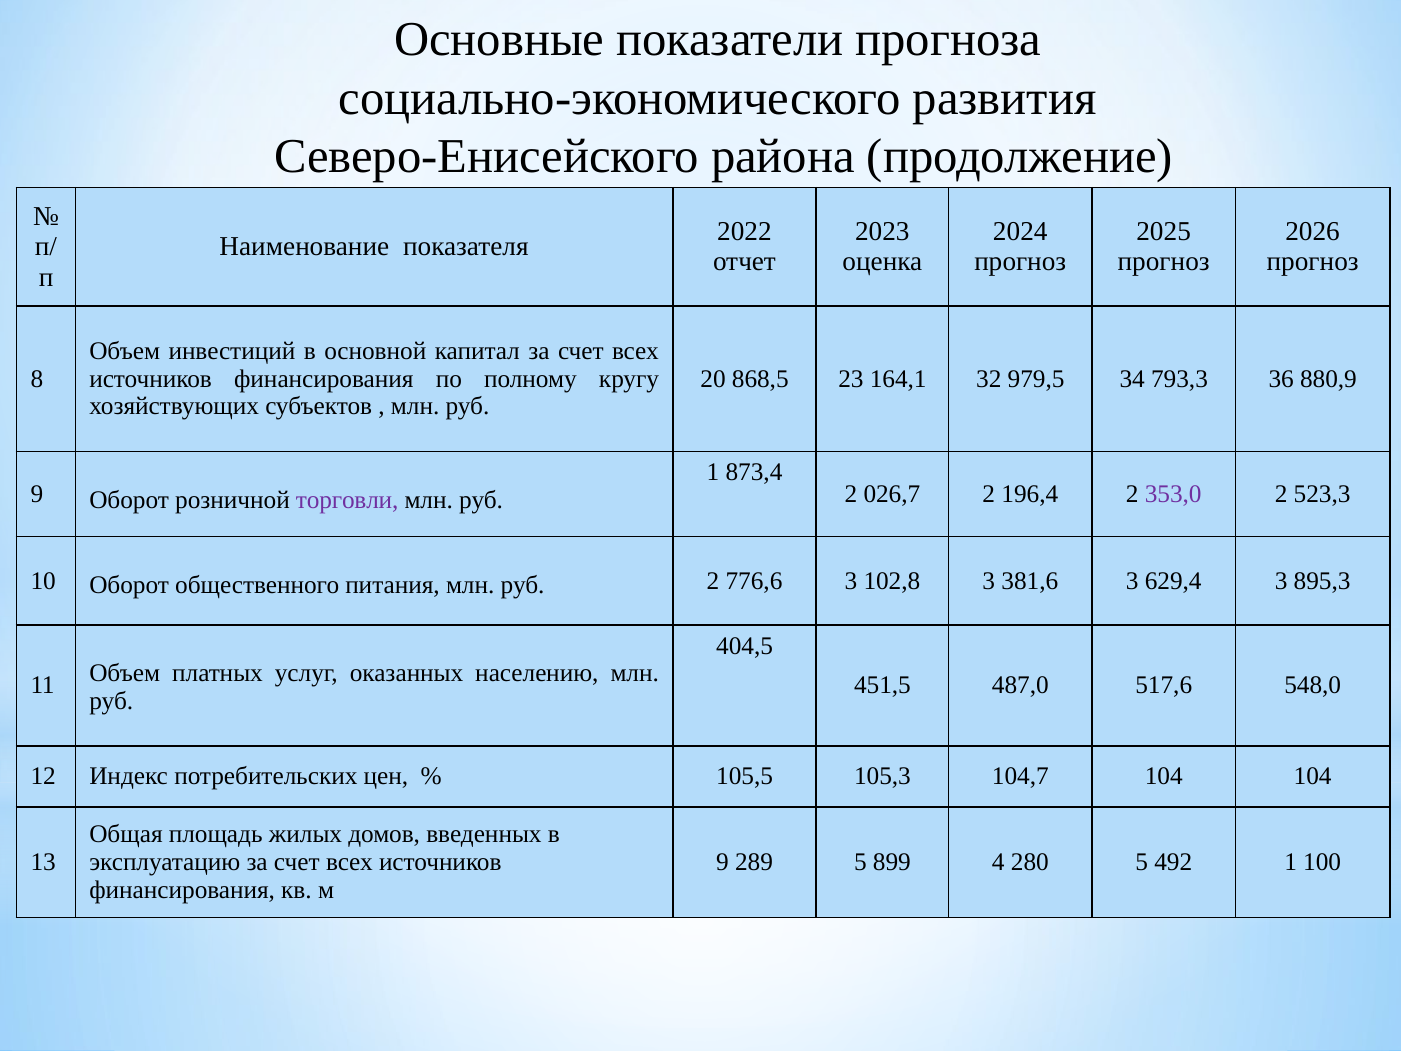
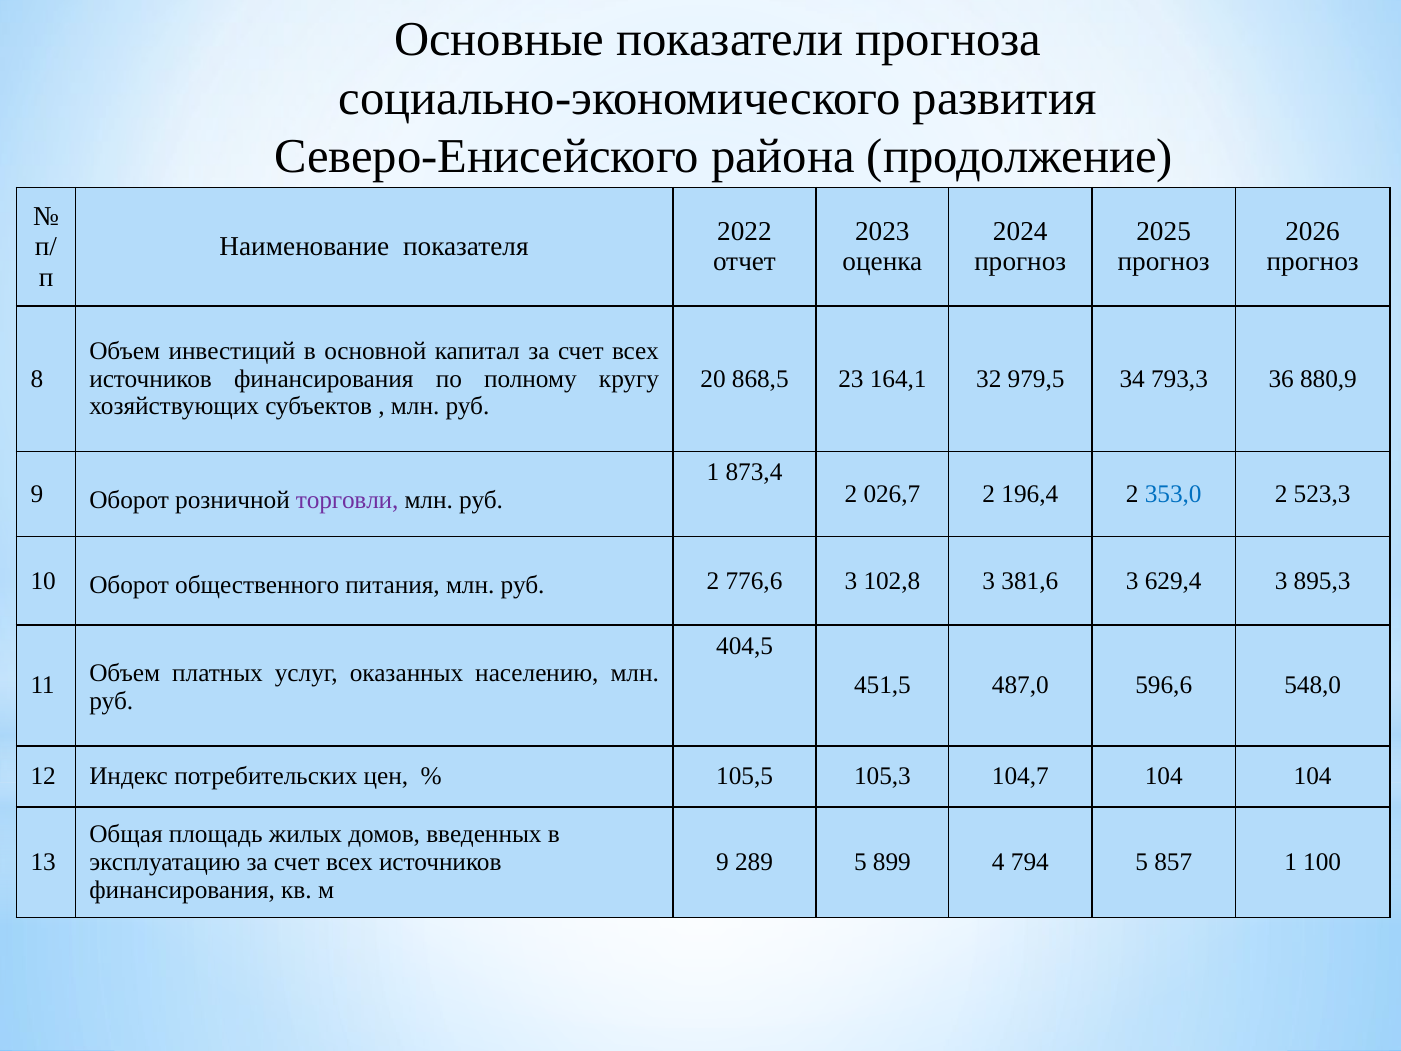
353,0 colour: purple -> blue (1173, 494)
517,6: 517,6 -> 596,6 (1164, 685)
280: 280 -> 794 (1030, 862)
492: 492 -> 857 (1173, 862)
